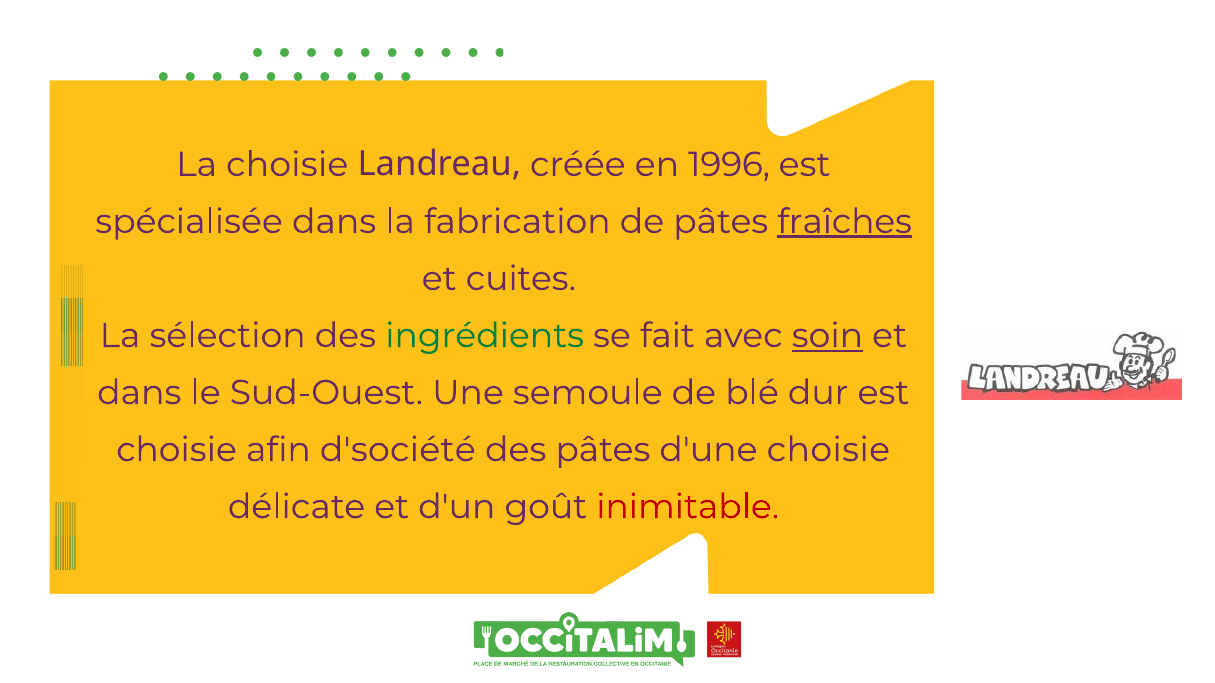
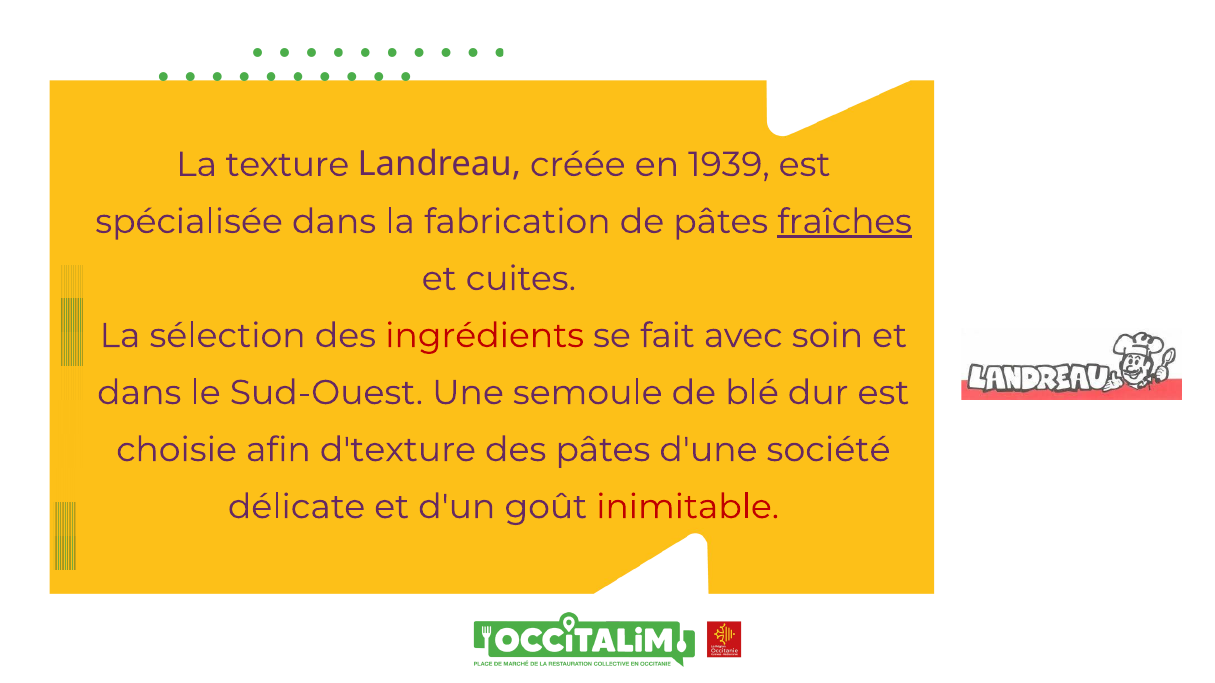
La choisie: choisie -> texture (287, 165)
1996: 1996 -> 1939 (729, 165)
ingrédients colour: green -> red (485, 336)
soin underline: present -> none (827, 336)
d'société: d'société -> d'texture (398, 450)
d'une choisie: choisie -> société (829, 450)
